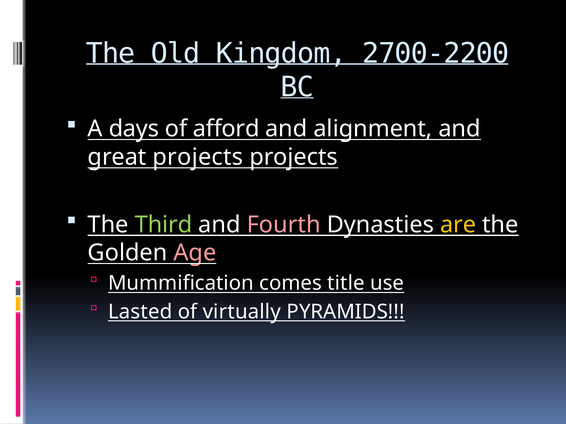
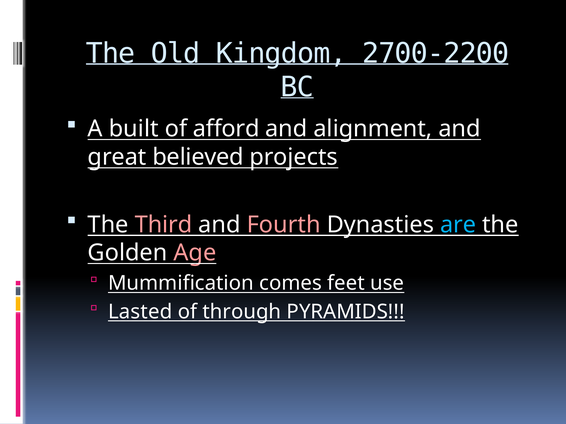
days: days -> built (134, 129)
great projects: projects -> believed (198, 157)
Third colour: light green -> pink (163, 225)
are colour: yellow -> light blue (458, 225)
title: title -> feet (346, 283)
virtually: virtually -> through (242, 312)
